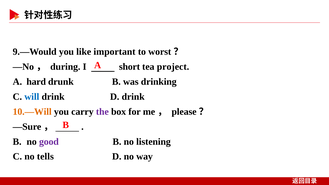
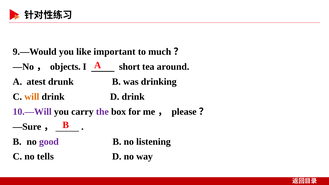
worst: worst -> much (160, 52)
during: during -> objects (65, 67)
project: project -> around (173, 67)
hard: hard -> atest (36, 82)
will colour: blue -> orange (32, 97)
10.—Will colour: orange -> purple (32, 112)
